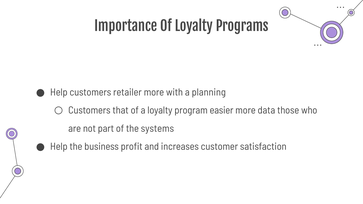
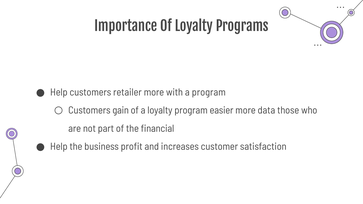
a planning: planning -> program (209, 92)
that: that -> gain (121, 110)
systems: systems -> financial (157, 129)
